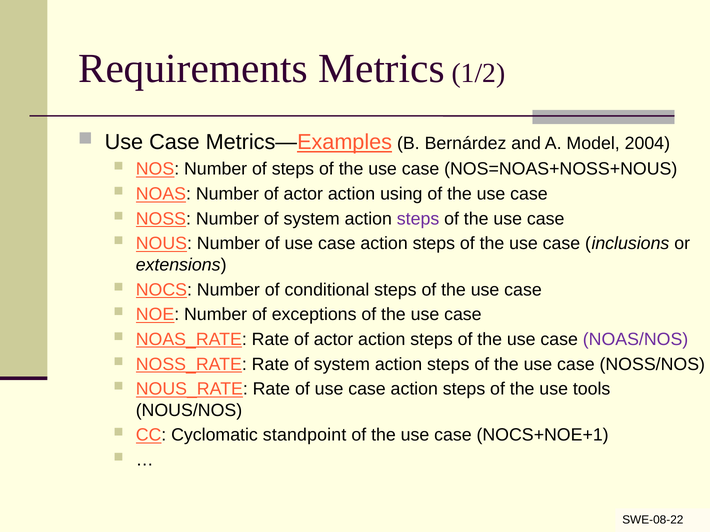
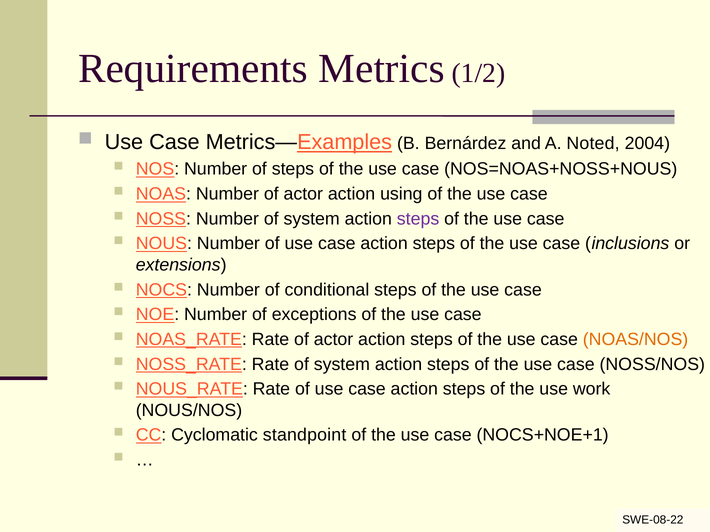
Model: Model -> Noted (593, 144)
NOAS/NOS colour: purple -> orange (636, 340)
tools: tools -> work (592, 389)
